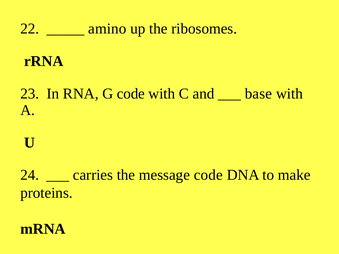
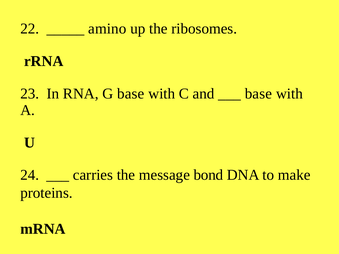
G code: code -> base (131, 94)
message code: code -> bond (208, 175)
